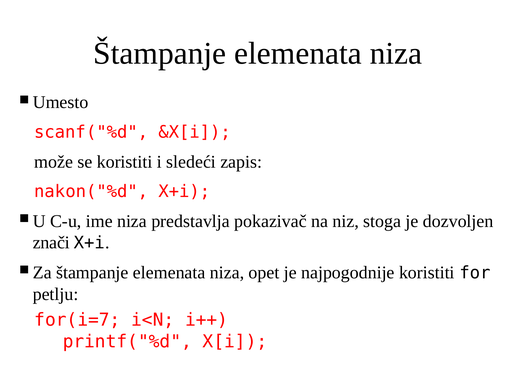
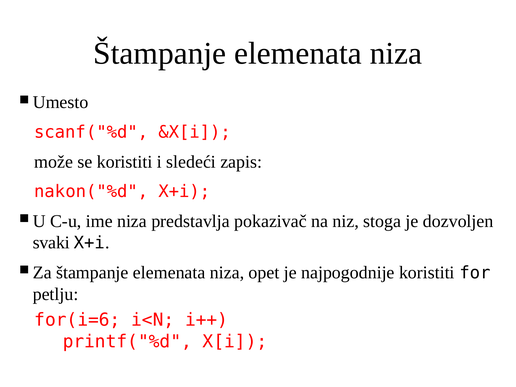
znači: znači -> svaki (51, 243)
for(i=7: for(i=7 -> for(i=6 (77, 320)
